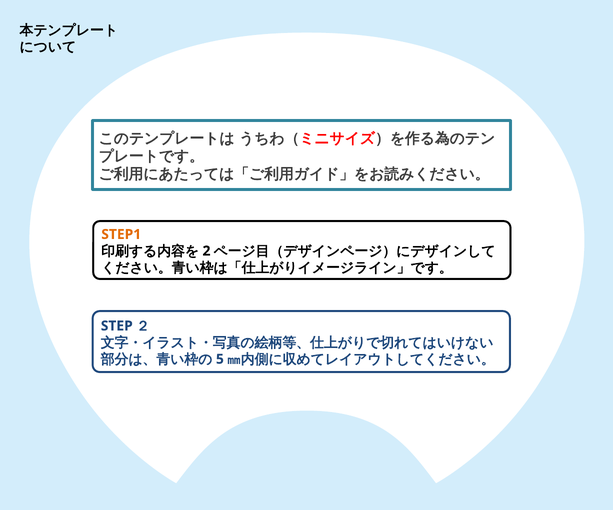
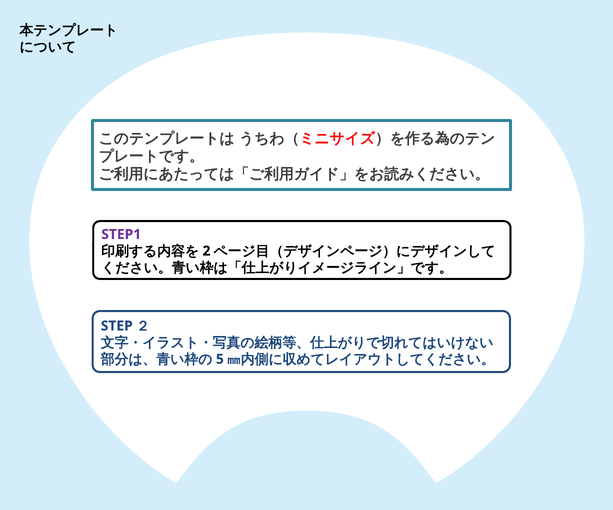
STEP1 colour: orange -> purple (121, 234)
